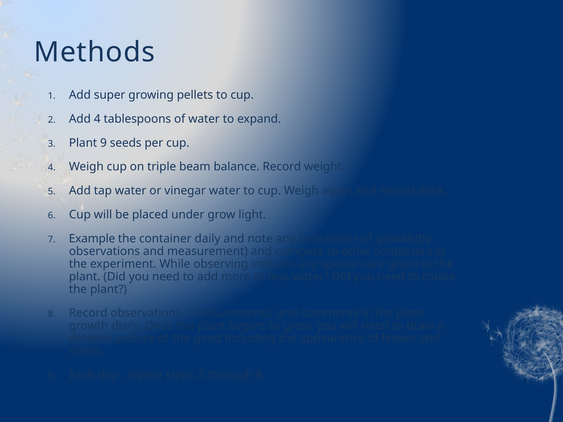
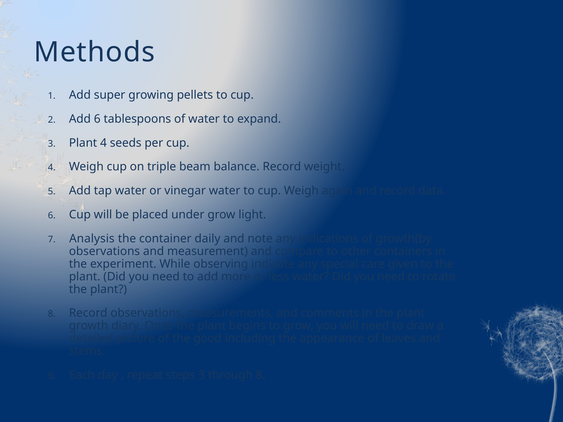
Add 4: 4 -> 6 (97, 119)
Plant 9: 9 -> 4 (103, 143)
Example: Example -> Analysis (92, 239)
